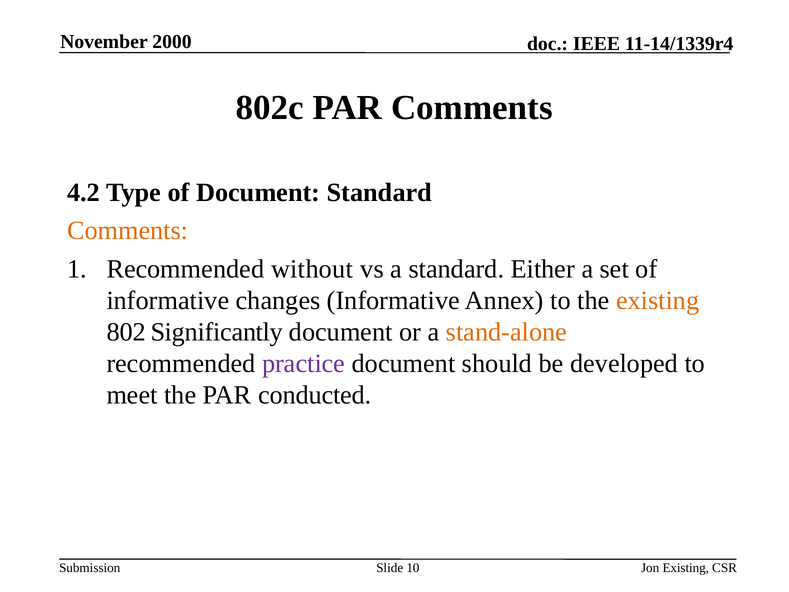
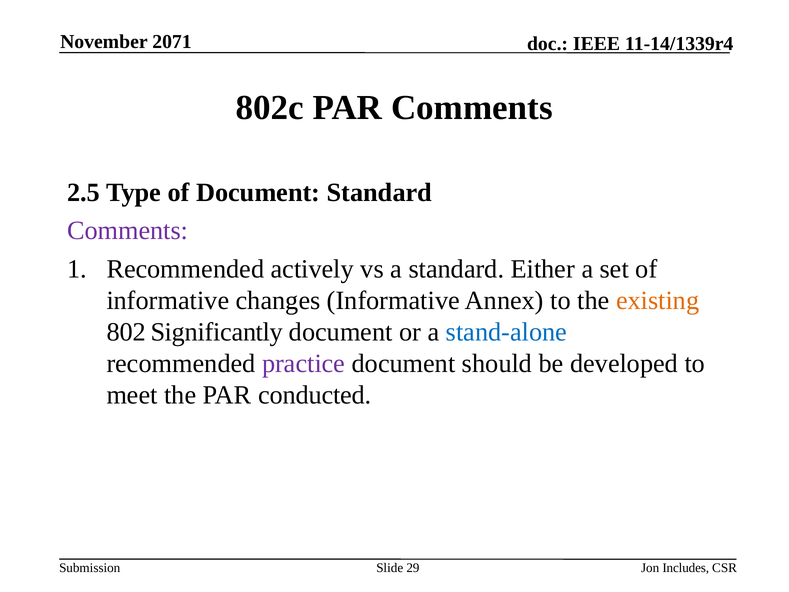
2000: 2000 -> 2071 (172, 42)
4.2: 4.2 -> 2.5 (84, 193)
Comments colour: orange -> purple (128, 231)
without: without -> actively (312, 269)
stand-alone colour: orange -> blue (506, 332)
10: 10 -> 29 (413, 568)
Jon Existing: Existing -> Includes (686, 568)
